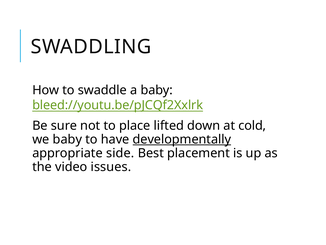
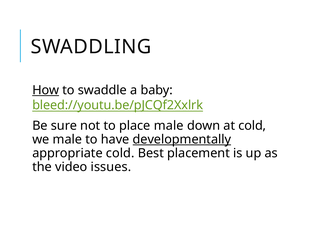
How underline: none -> present (46, 90)
place lifted: lifted -> male (169, 125)
we baby: baby -> male (67, 139)
appropriate side: side -> cold (120, 153)
